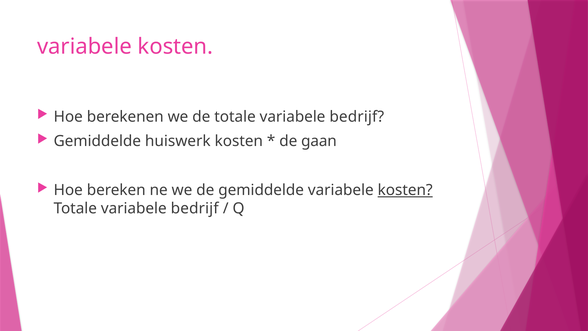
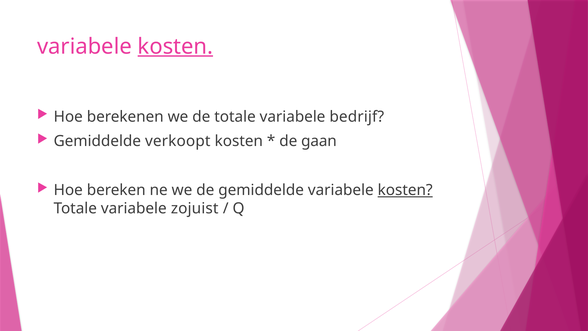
kosten underline: none -> present (175, 46)
huiswerk: huiswerk -> verkoopt (178, 141)
bedrijf: bedrijf -> zojuist (195, 208)
